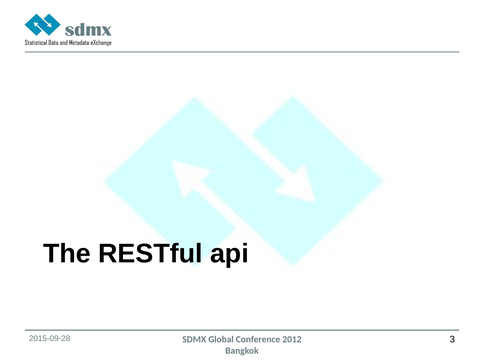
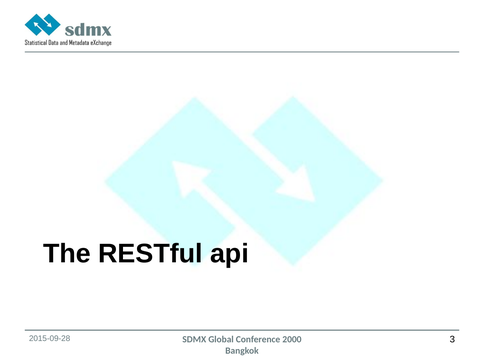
2012: 2012 -> 2000 (292, 339)
